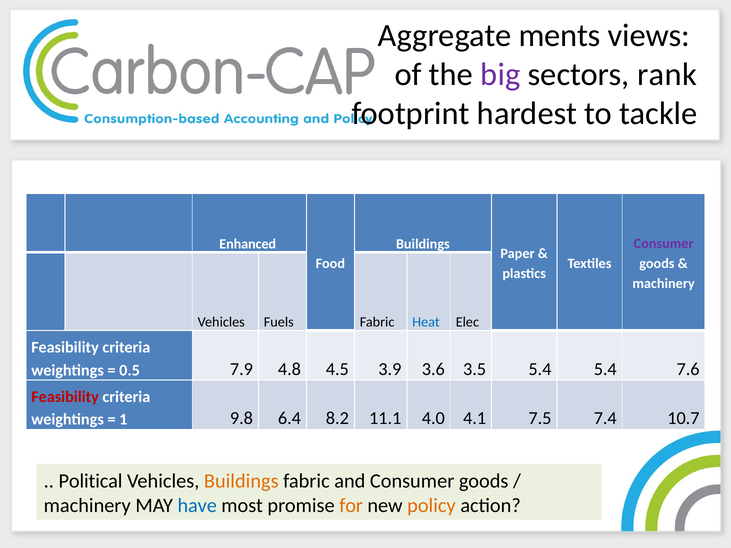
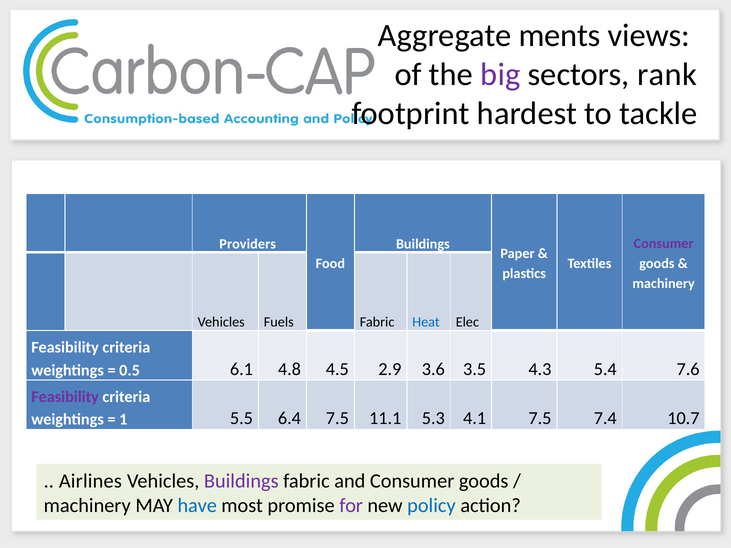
Enhanced: Enhanced -> Providers (248, 244)
7.9: 7.9 -> 6.1 (241, 369)
3.9: 3.9 -> 2.9 (390, 369)
3.5 5.4: 5.4 -> 4.3 (540, 369)
Feasibility colour: red -> purple (65, 397)
9.8: 9.8 -> 5.5 (241, 419)
6.4 8.2: 8.2 -> 7.5 (337, 419)
4.0: 4.0 -> 5.3 (433, 419)
Political: Political -> Airlines (90, 481)
Buildings colour: orange -> purple (241, 481)
for colour: orange -> purple (351, 506)
policy colour: orange -> blue (431, 506)
